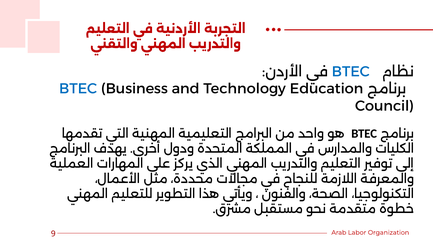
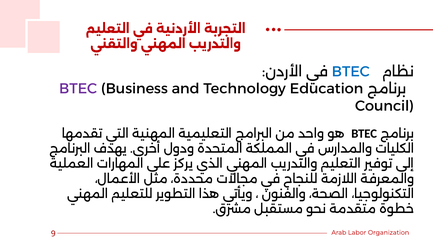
BTEC colour: blue -> purple (78, 89)
